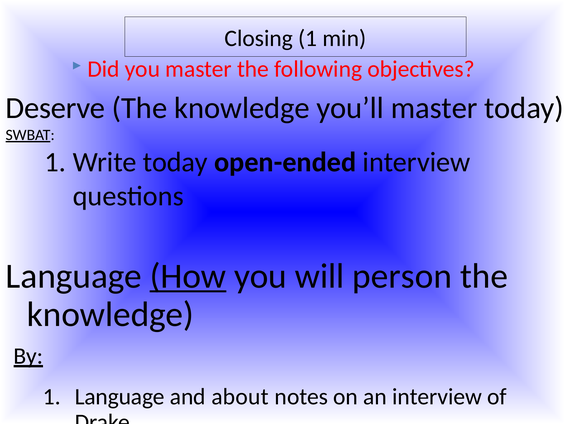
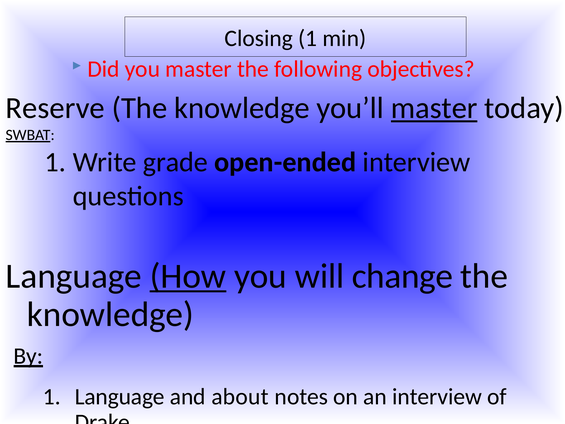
Deserve: Deserve -> Reserve (55, 108)
master underline: none -> present (434, 108)
today: today -> grade (175, 162)
person: person -> change (402, 276)
